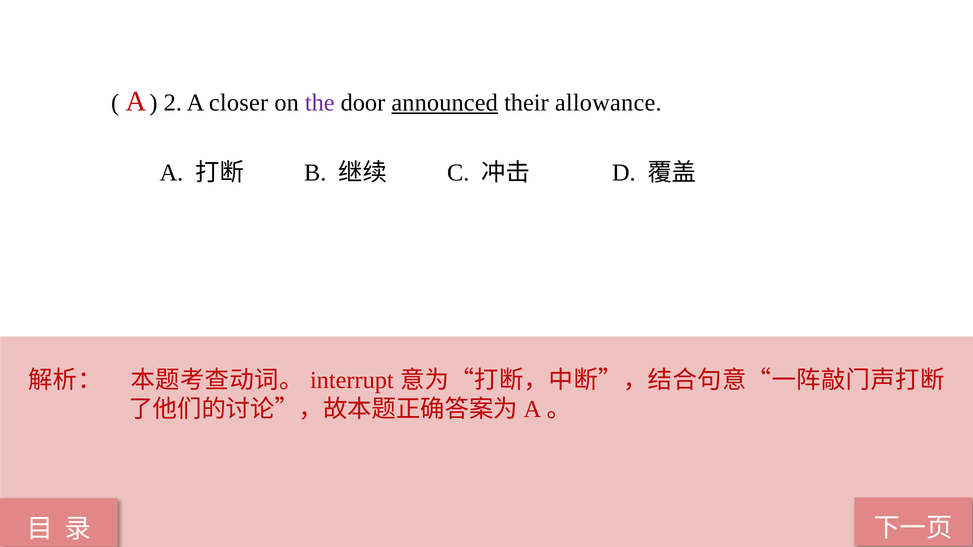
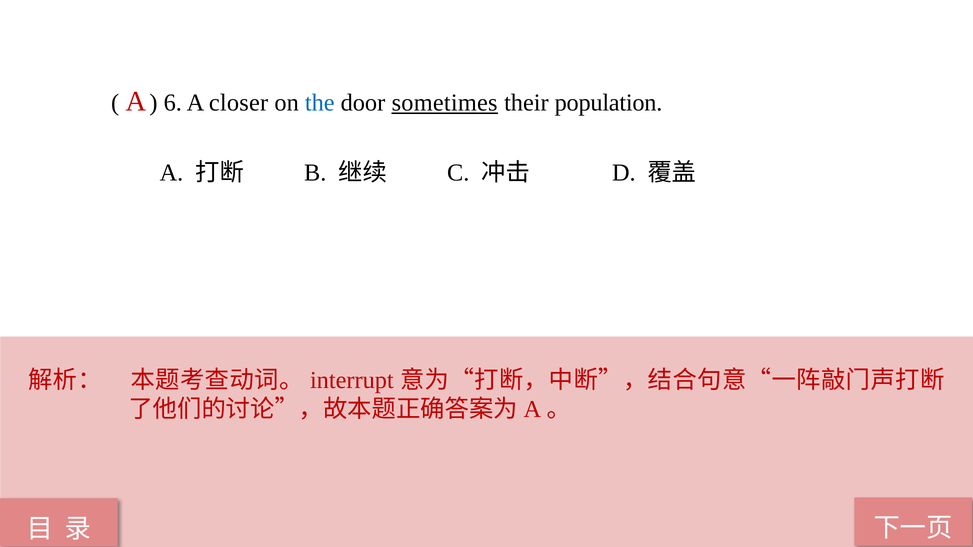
2: 2 -> 6 (173, 103)
the colour: purple -> blue (320, 103)
announced: announced -> sometimes (445, 103)
allowance: allowance -> population (609, 103)
